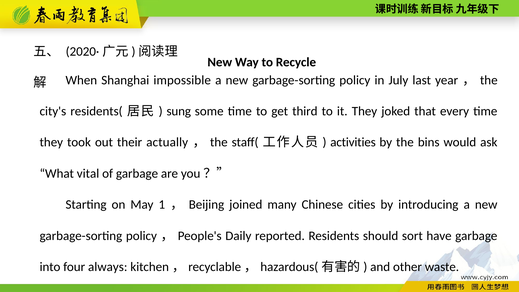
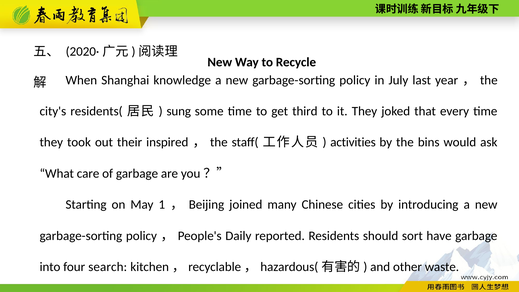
impossible: impossible -> knowledge (182, 80)
actually: actually -> inspired (167, 142)
vital: vital -> care (88, 173)
always: always -> search (108, 267)
